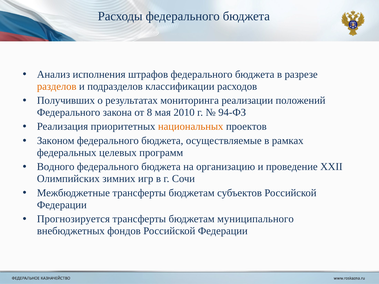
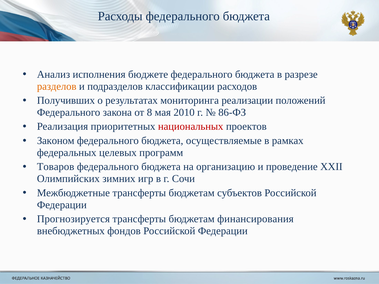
штрафов: штрафов -> бюджете (148, 74)
94-ФЗ: 94-ФЗ -> 86-ФЗ (232, 112)
национальных colour: orange -> red (191, 127)
Водного: Водного -> Товаров (56, 167)
муниципального: муниципального -> финансирования (255, 219)
